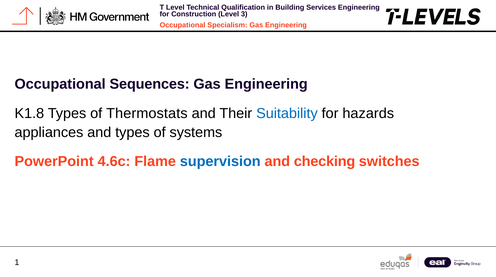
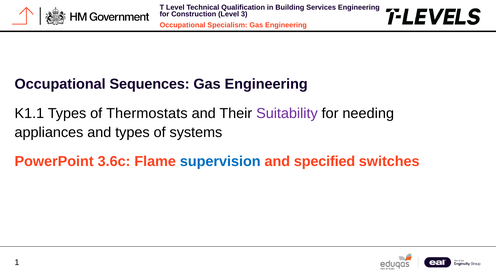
K1.8: K1.8 -> K1.1 (29, 113)
Suitability colour: blue -> purple (287, 113)
hazards: hazards -> needing (368, 113)
4.6c: 4.6c -> 3.6c (114, 161)
checking: checking -> specified (325, 161)
